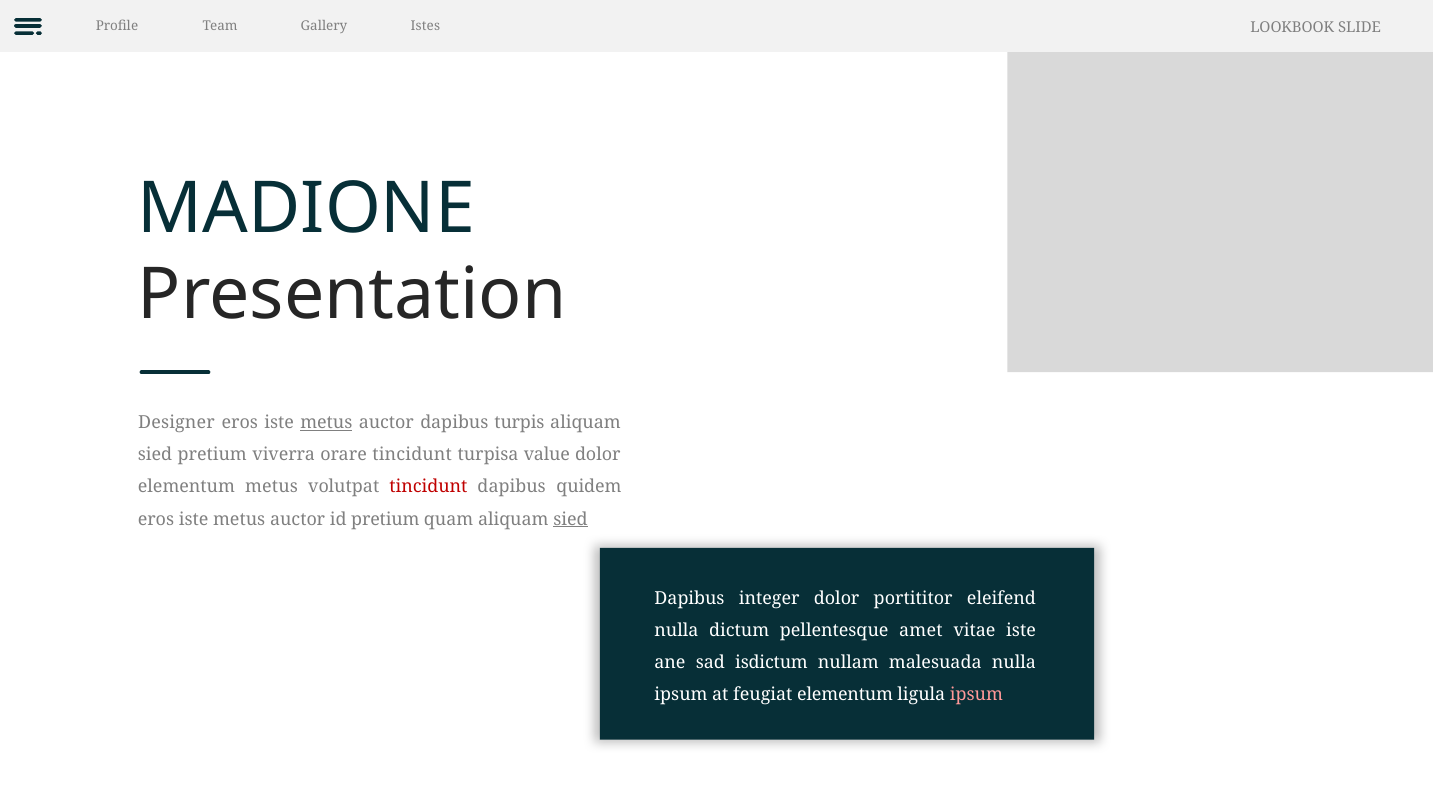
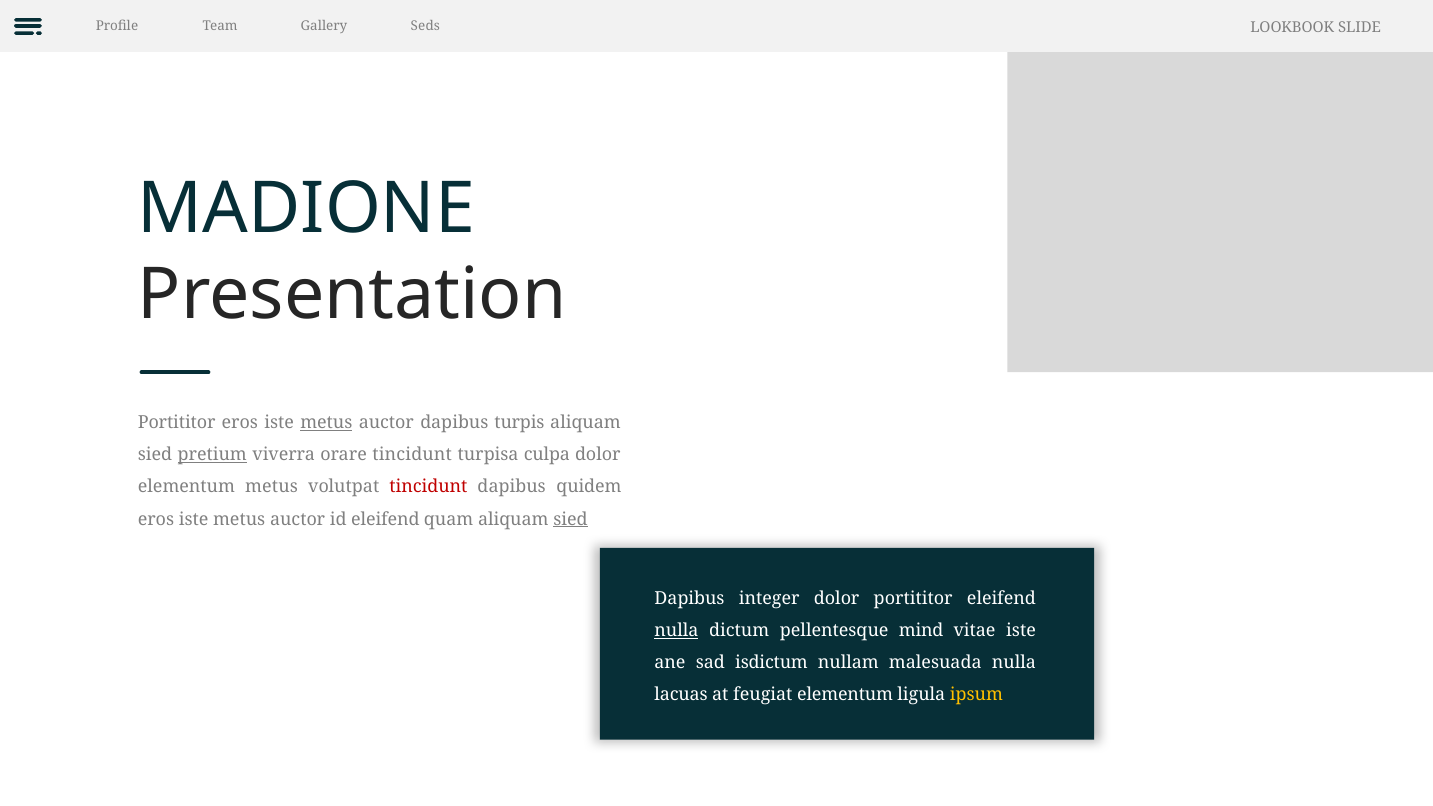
Istes: Istes -> Seds (425, 26)
Designer: Designer -> Portititor (177, 423)
pretium underline: none -> present (212, 455)
value: value -> culpa (547, 455)
id pretium: pretium -> eleifend (385, 519)
nulla underline: none -> present (676, 630)
amet: amet -> mind (921, 630)
ipsum: ipsum -> lacuas (681, 695)
ipsum colour: pink -> yellow (976, 695)
